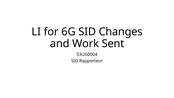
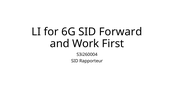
Changes: Changes -> Forward (121, 32)
Sent: Sent -> First (113, 43)
